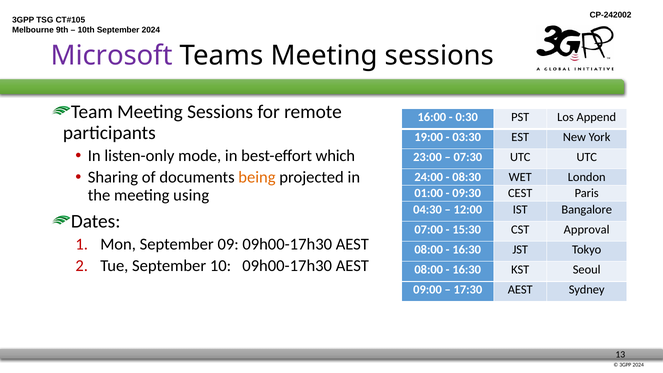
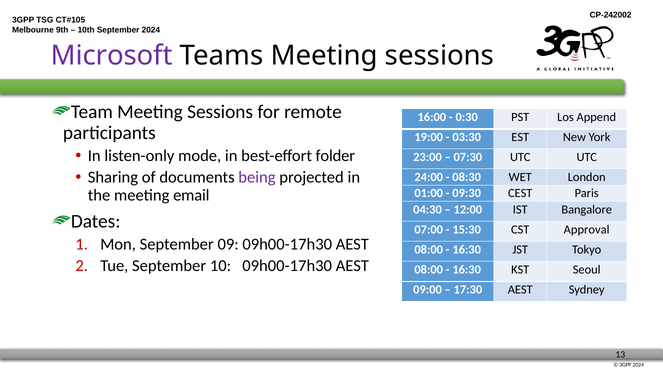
which: which -> folder (335, 156)
being colour: orange -> purple (257, 177)
using: using -> email (191, 195)
